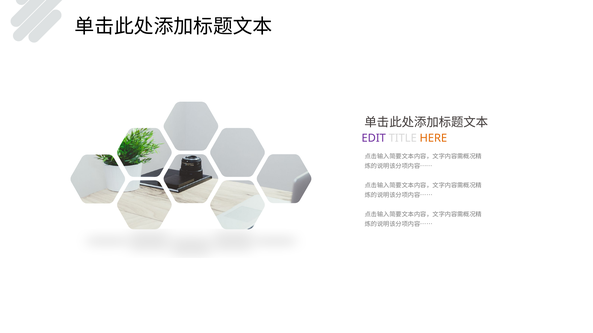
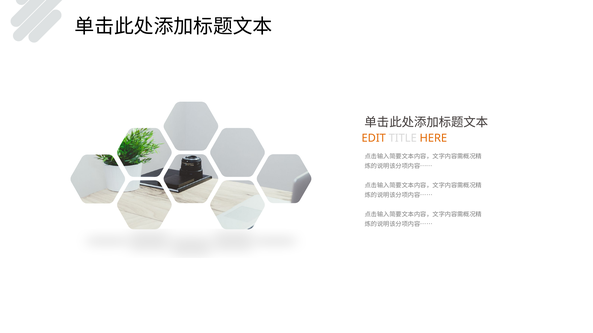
EDIT colour: purple -> orange (374, 138)
